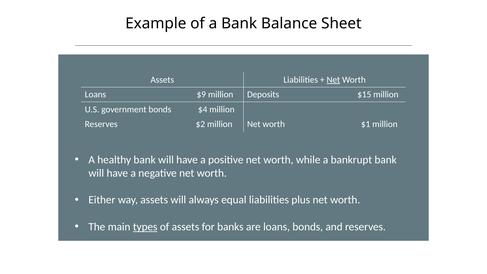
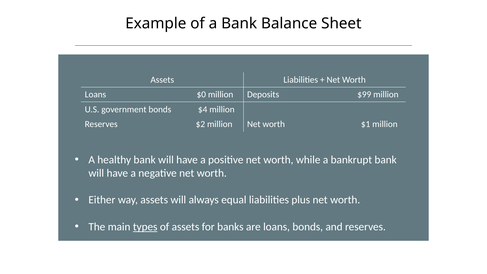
Net underline: present -> none (333, 80)
$9: $9 -> $0 (201, 95)
$15: $15 -> $99 (364, 95)
